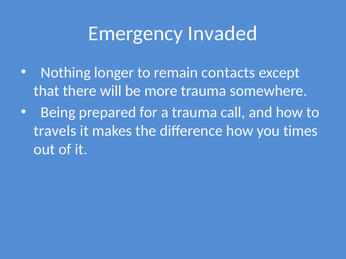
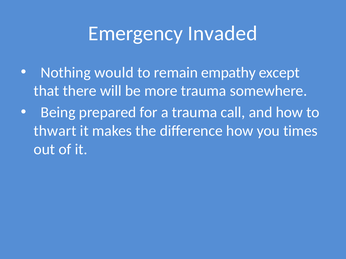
longer: longer -> would (114, 73)
contacts: contacts -> empathy (229, 73)
travels: travels -> thwart (55, 131)
